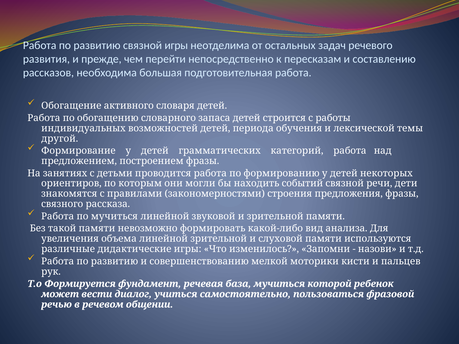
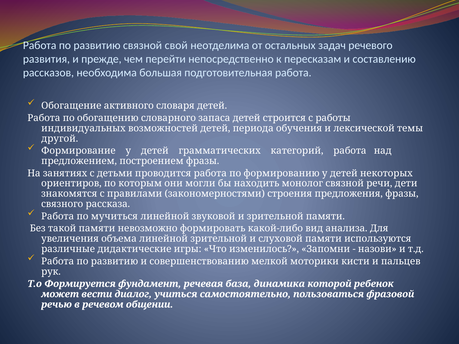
связной игры: игры -> свой (176, 45)
событий: событий -> монолог (302, 184)
база мучиться: мучиться -> динамика (279, 284)
